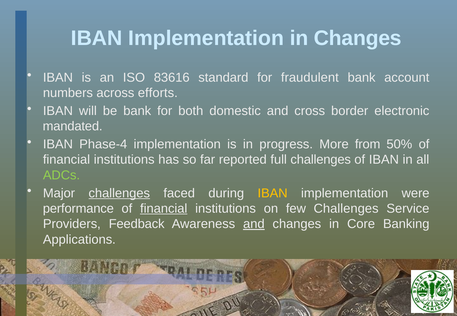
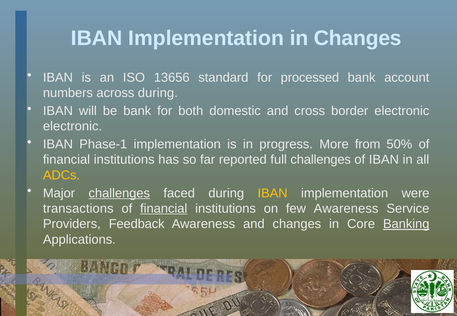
83616: 83616 -> 13656 (172, 78)
fraudulent: fraudulent -> processed (310, 78)
across efforts: efforts -> during (158, 93)
mandated: mandated -> electronic (73, 126)
Phase-4: Phase-4 -> Phase-1 (103, 144)
ADCs colour: light green -> yellow (61, 175)
performance: performance -> transactions (78, 209)
few Challenges: Challenges -> Awareness (346, 209)
and underline: present -> none (254, 224)
Banking underline: none -> present (406, 224)
